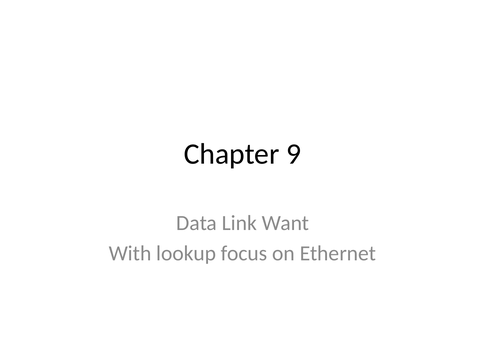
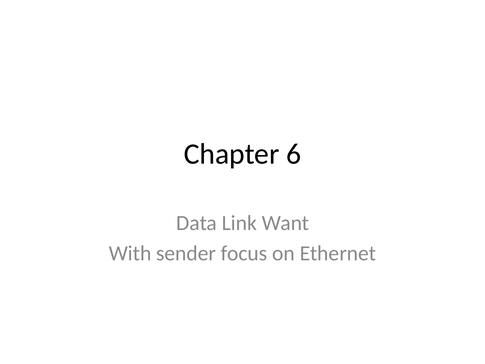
9: 9 -> 6 (294, 154)
lookup: lookup -> sender (186, 253)
